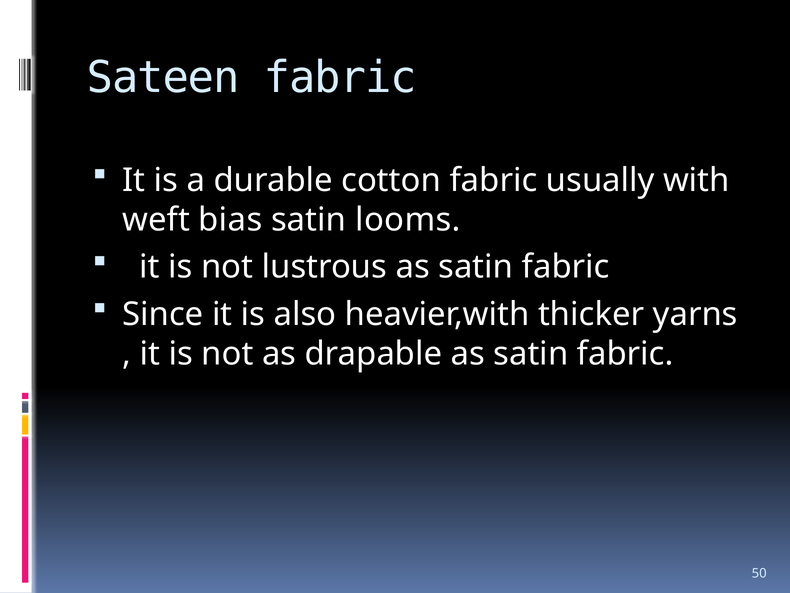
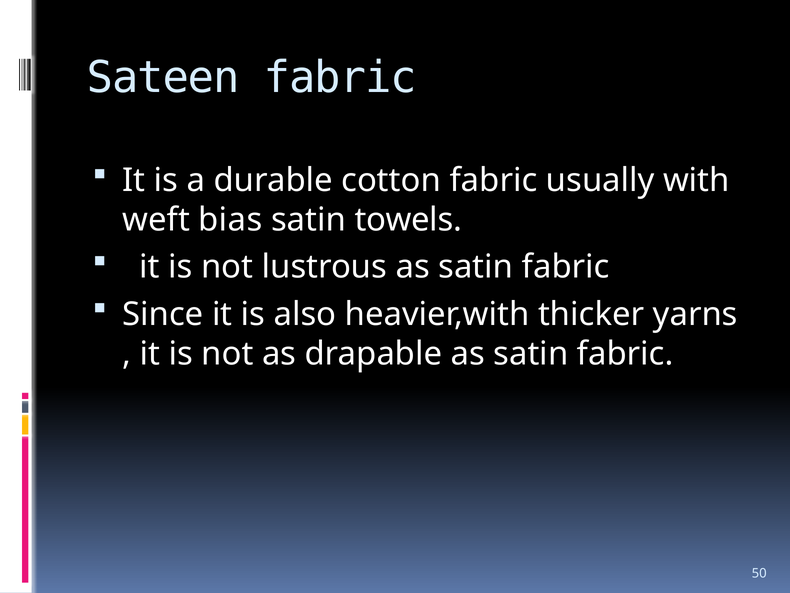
looms: looms -> towels (408, 220)
